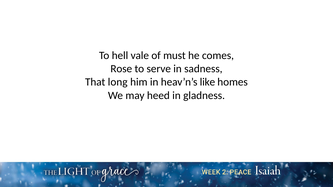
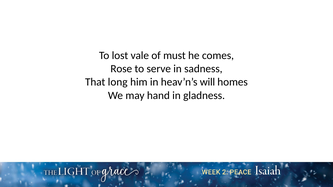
hell: hell -> lost (120, 56)
like: like -> will (207, 82)
heed: heed -> hand (158, 96)
